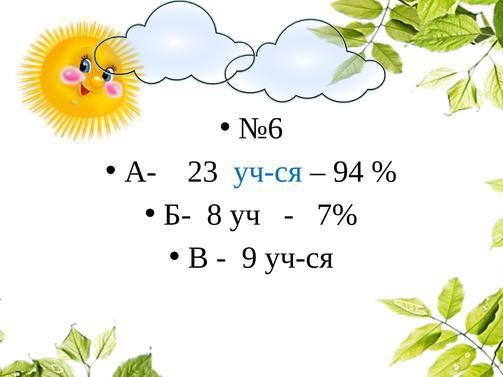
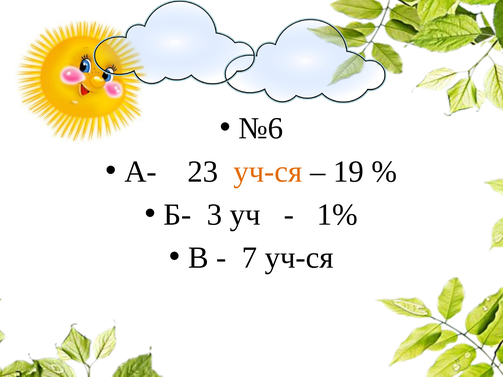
уч-ся colour: blue -> orange (268, 172)
94: 94 -> 19 (348, 172)
8: 8 -> 3 (214, 215)
7%: 7% -> 1% (337, 215)
9: 9 -> 7 (249, 258)
